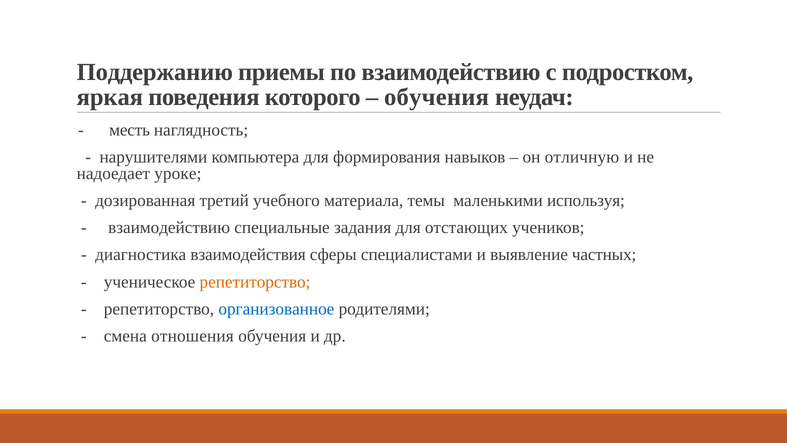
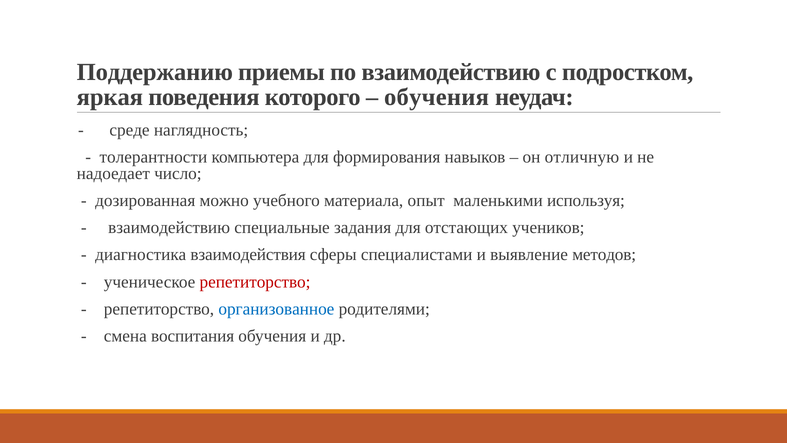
месть: месть -> среде (130, 130)
нарушителями: нарушителями -> толерантности (153, 157)
уроке: уроке -> число (178, 174)
третий: третий -> можно (224, 201)
темы: темы -> опыт (426, 201)
частных: частных -> методов (604, 255)
репетиторство colour: orange -> red (255, 282)
отношения: отношения -> воспитания (193, 336)
